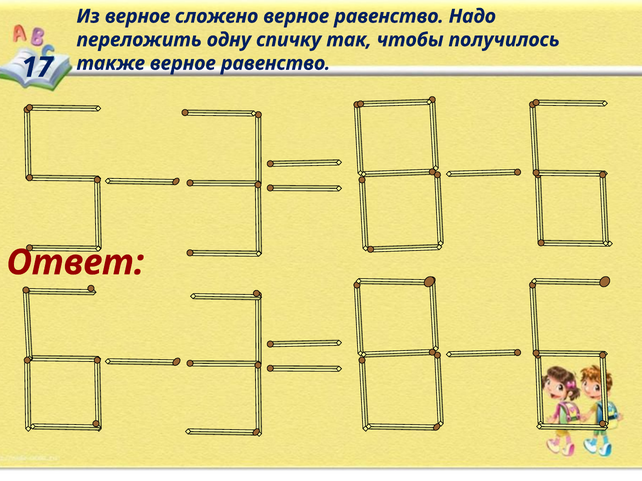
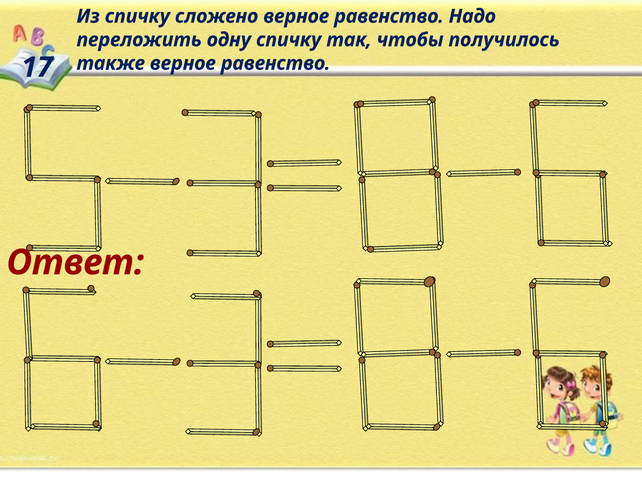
Из верное: верное -> спичку (138, 16)
